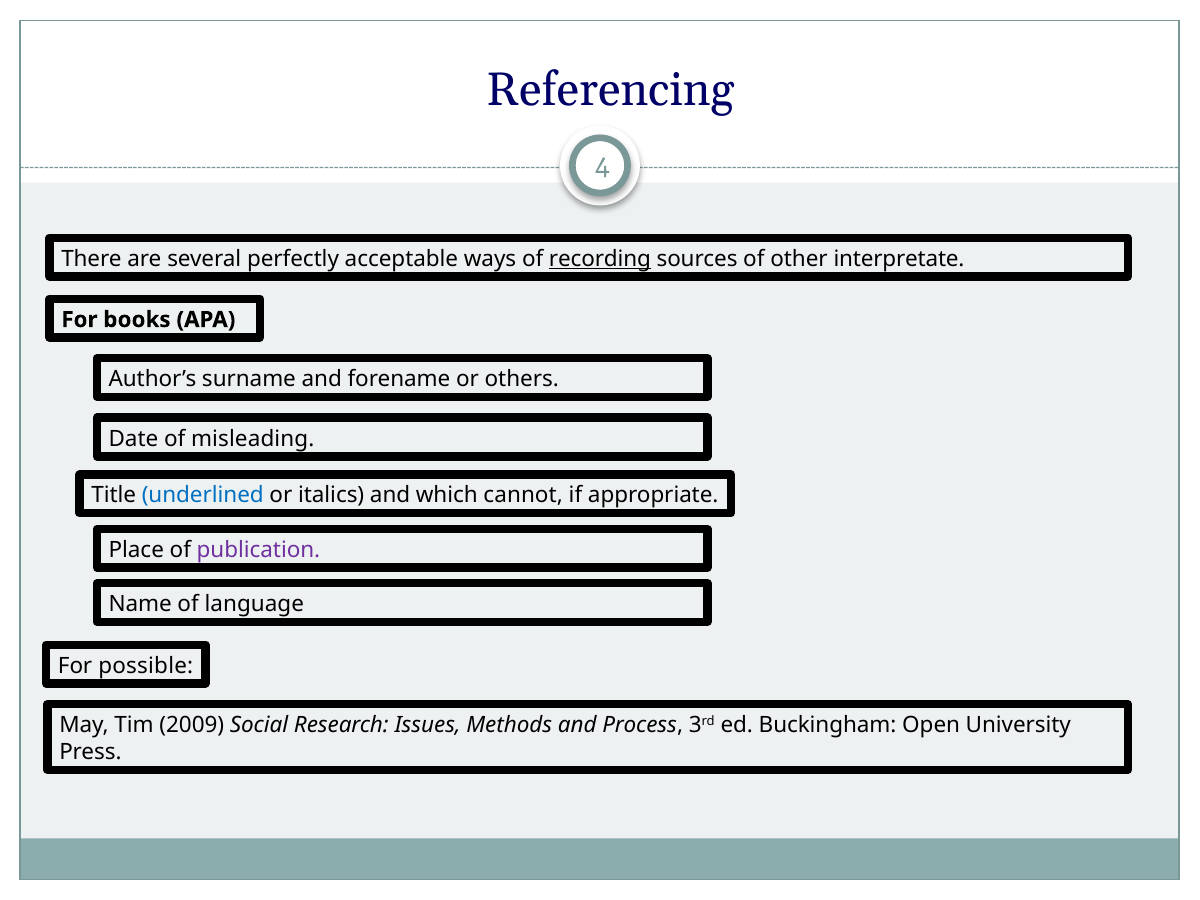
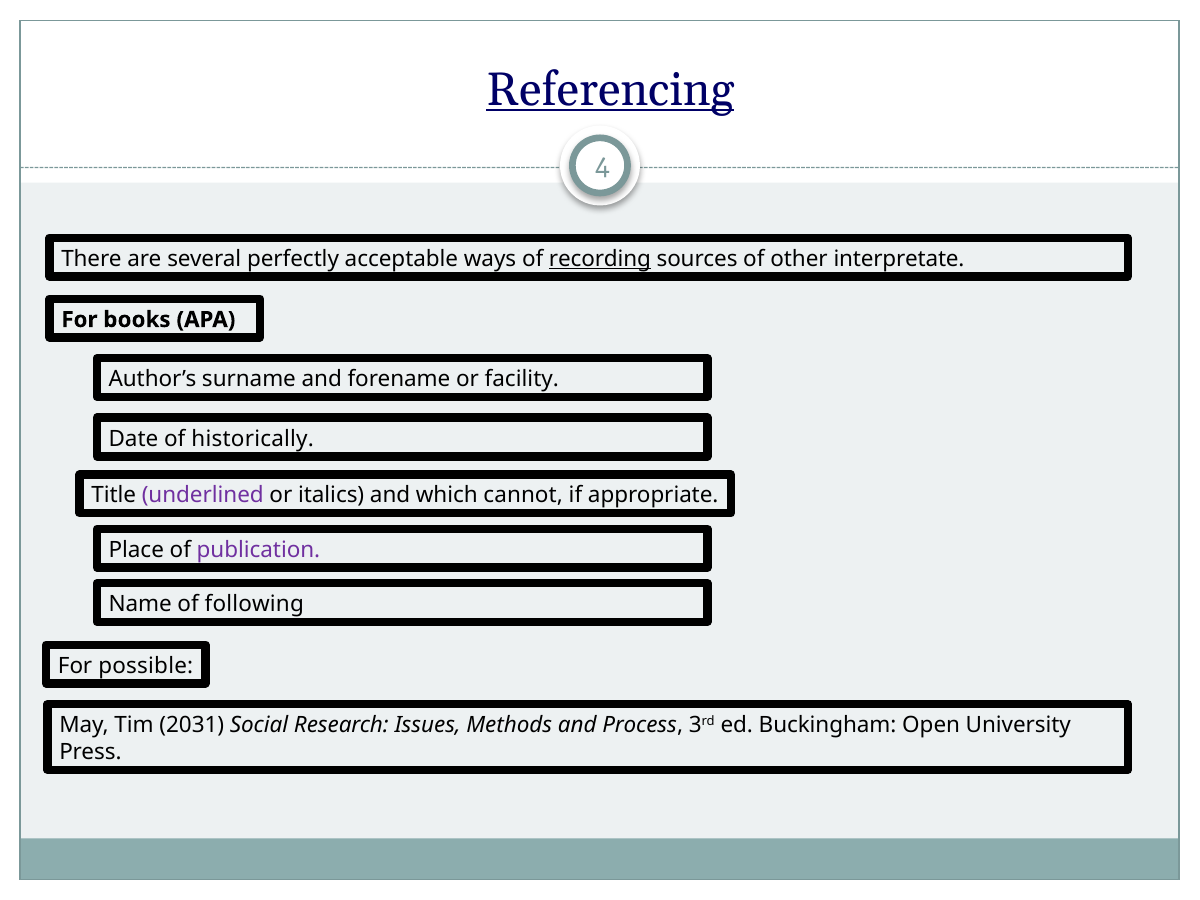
Referencing underline: none -> present (610, 90)
others: others -> facility (522, 379)
misleading: misleading -> historically (253, 439)
underlined colour: blue -> purple (203, 496)
language: language -> following (254, 604)
2009: 2009 -> 2031 (192, 725)
